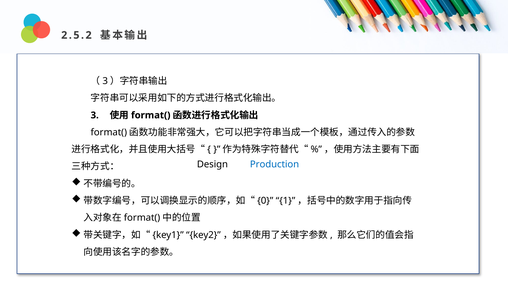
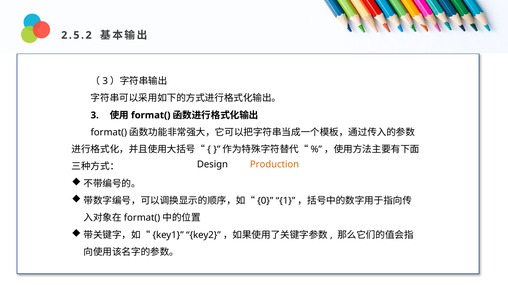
Production colour: blue -> orange (275, 165)
